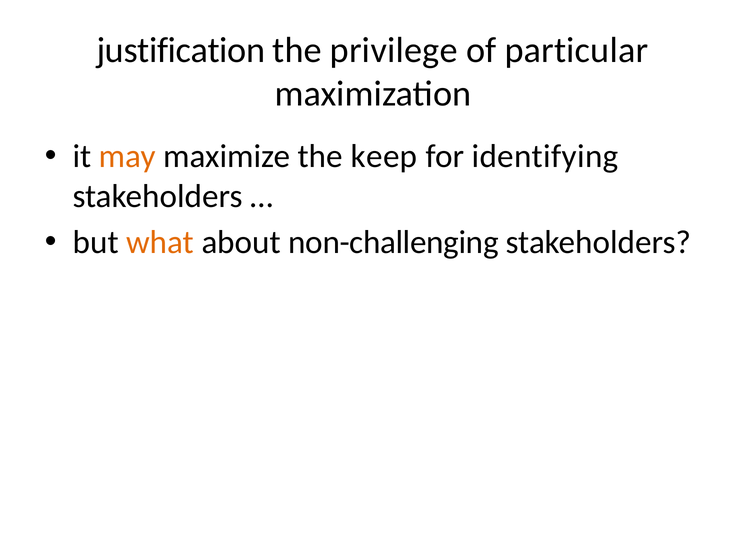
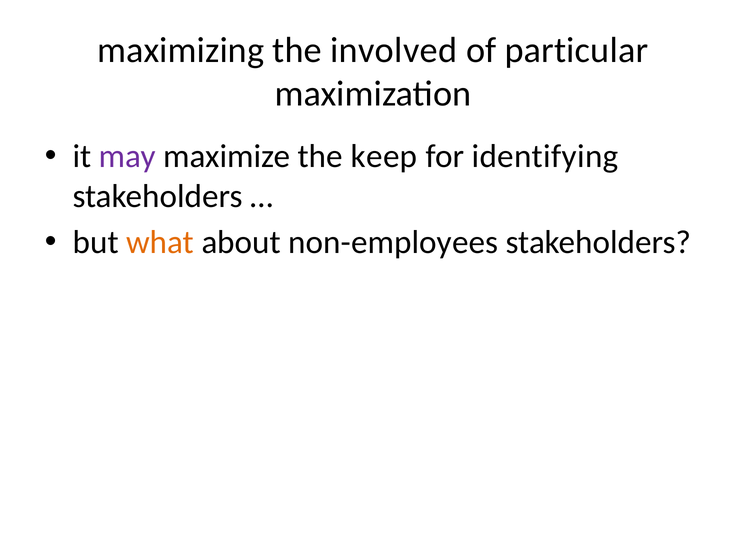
justification: justification -> maximizing (181, 50)
privilege: privilege -> involved (394, 50)
may colour: orange -> purple (127, 156)
non-challenging: non-challenging -> non-employees (393, 243)
